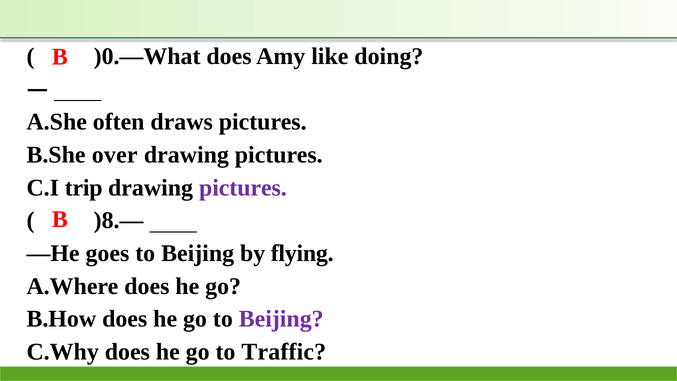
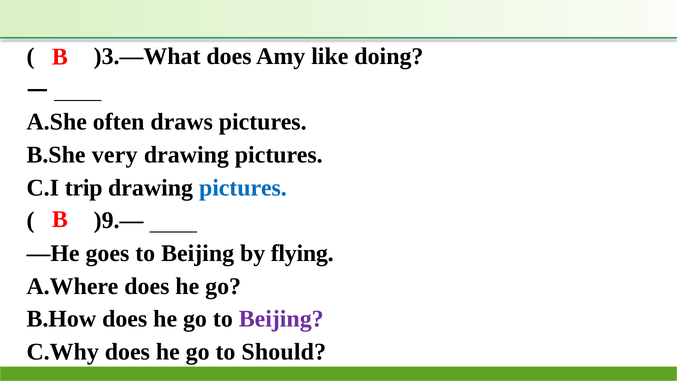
)0.—What: )0.—What -> )3.—What (147, 56)
over: over -> very (115, 155)
pictures colour: purple -> blue (243, 188)
)8.—: )8.— -> )9.— (119, 220)
Traffic: Traffic -> Should (284, 352)
